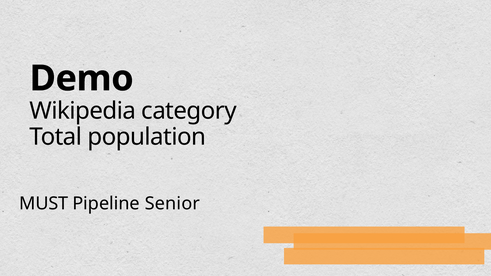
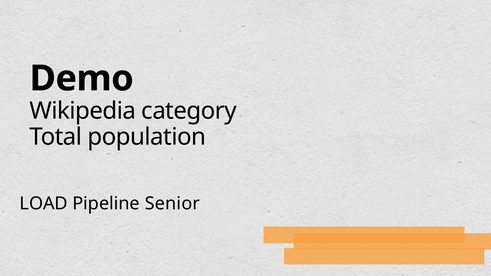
MUST: MUST -> LOAD (44, 204)
